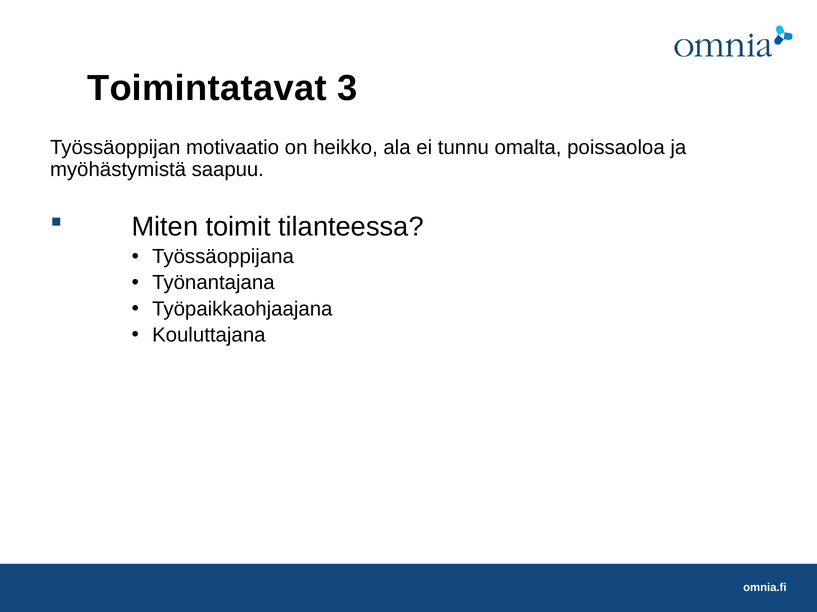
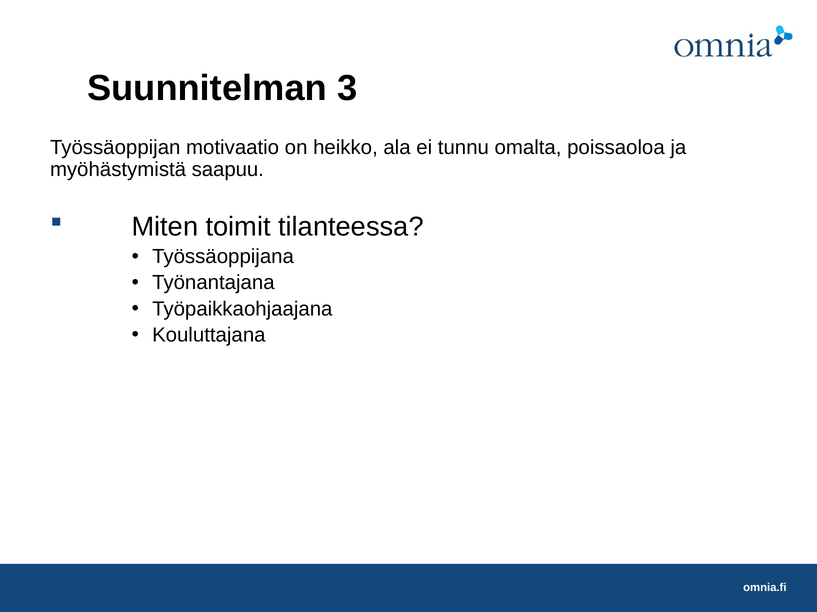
Toimintatavat: Toimintatavat -> Suunnitelman (207, 89)
